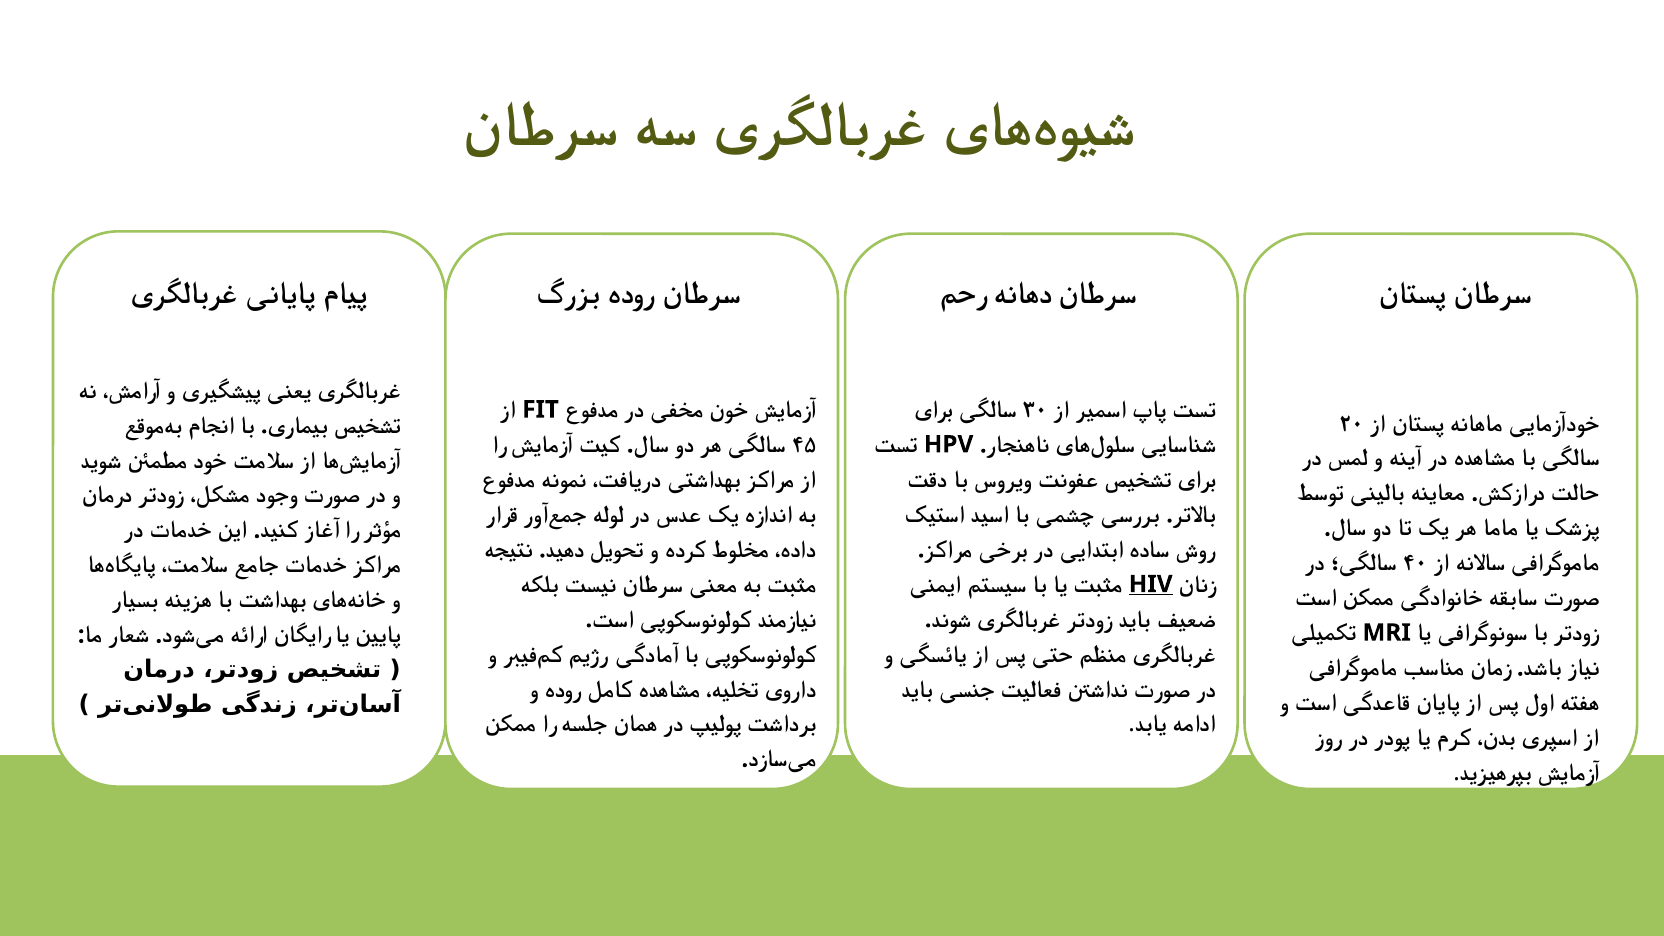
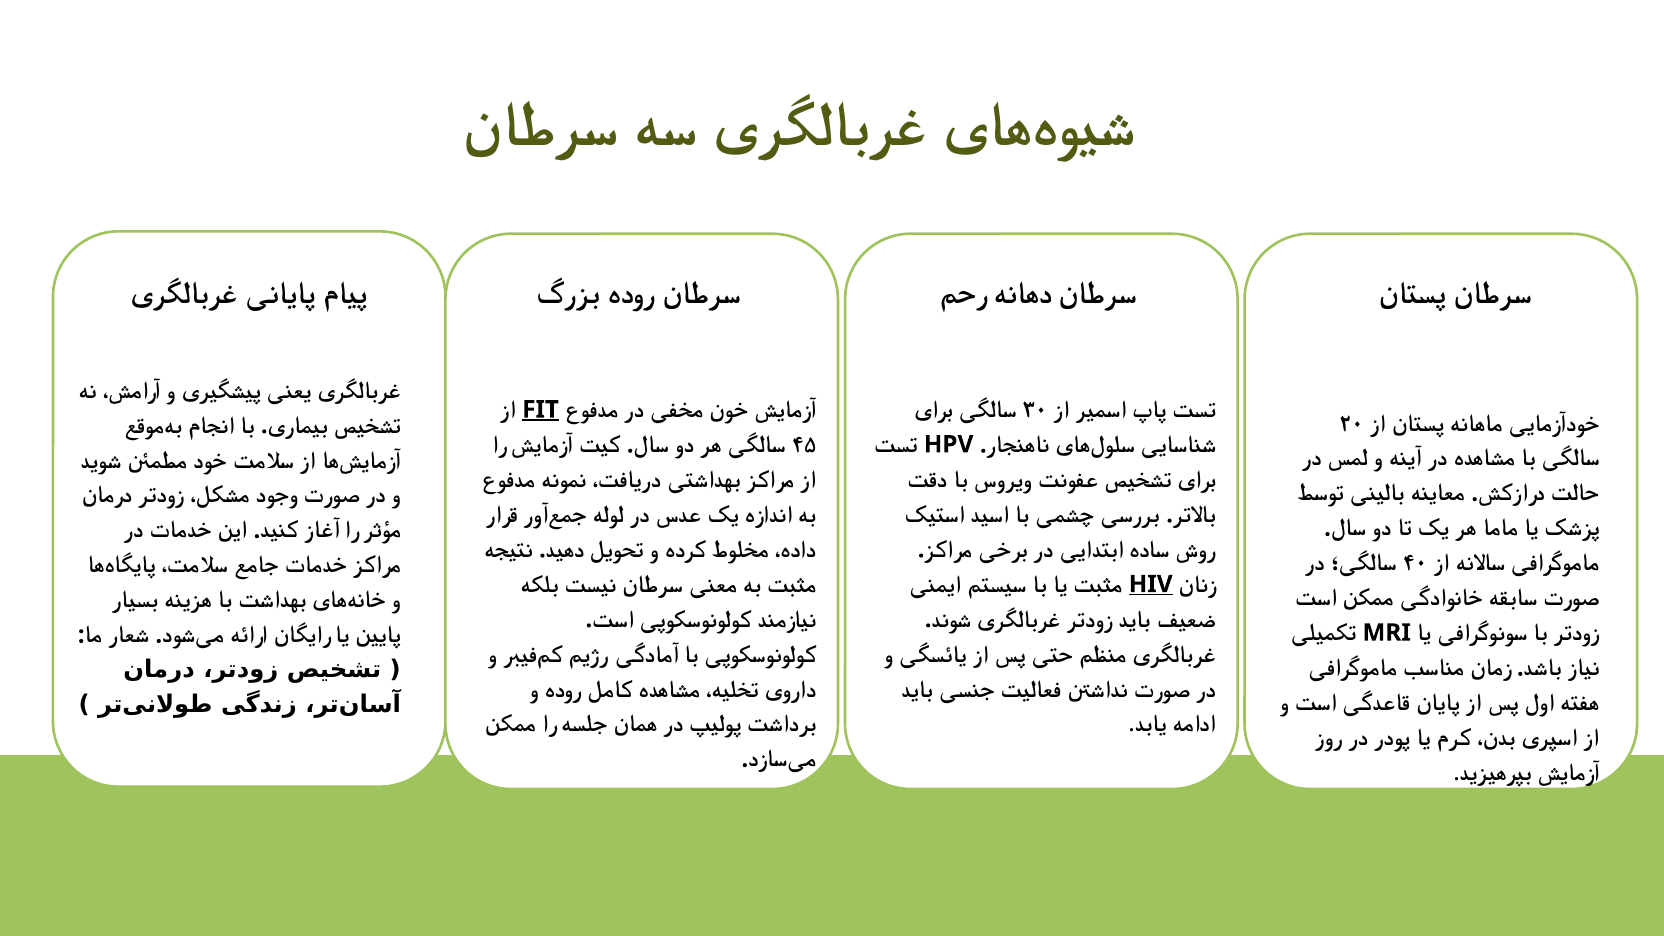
FIT underline: none -> present (541, 410)
